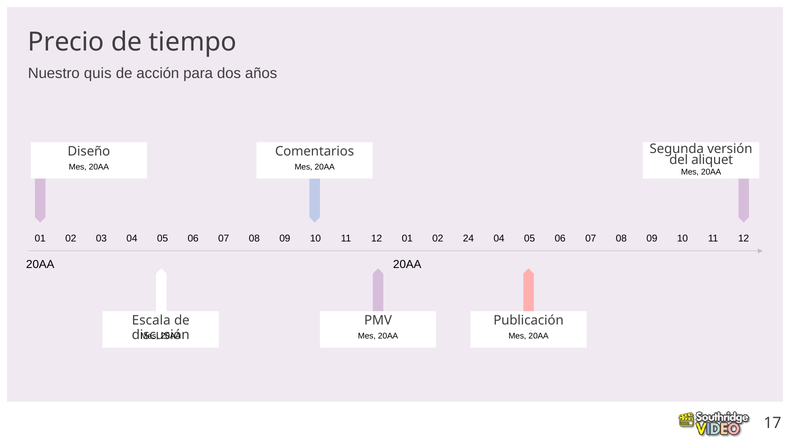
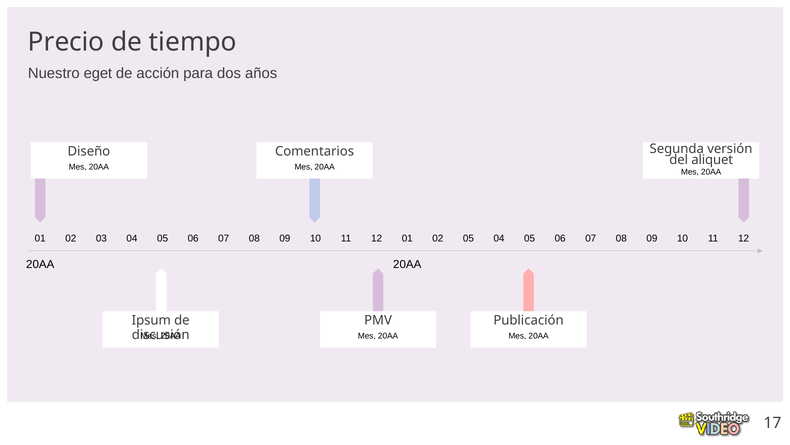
quis: quis -> eget (98, 73)
02 24: 24 -> 05 (468, 238)
Escala: Escala -> Ipsum (151, 320)
